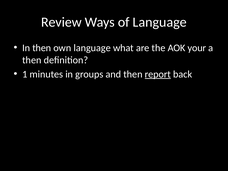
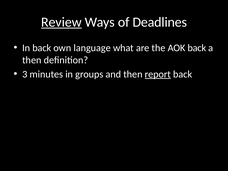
Review underline: none -> present (61, 22)
of Language: Language -> Deadlines (160, 22)
In then: then -> back (42, 48)
AOK your: your -> back (197, 48)
1: 1 -> 3 (25, 74)
